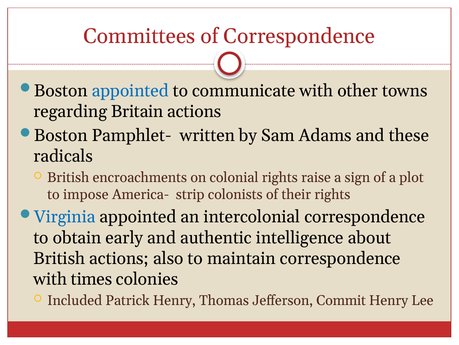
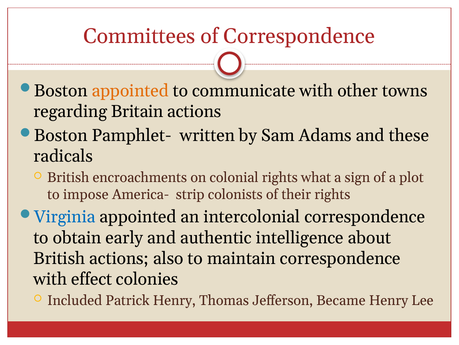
appointed colour: blue -> orange (130, 90)
raise: raise -> what (316, 177)
times: times -> effect (92, 279)
Commit: Commit -> Became (341, 300)
